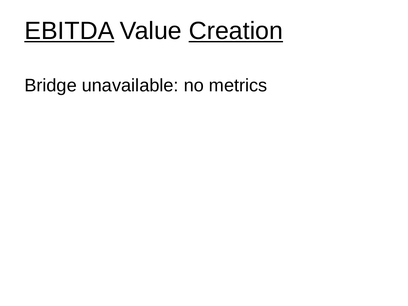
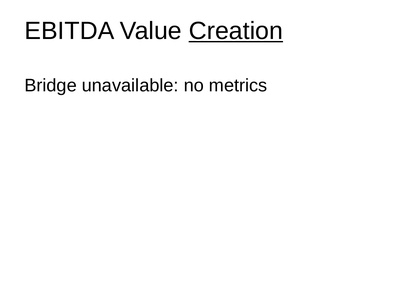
EBITDA underline: present -> none (69, 31)
